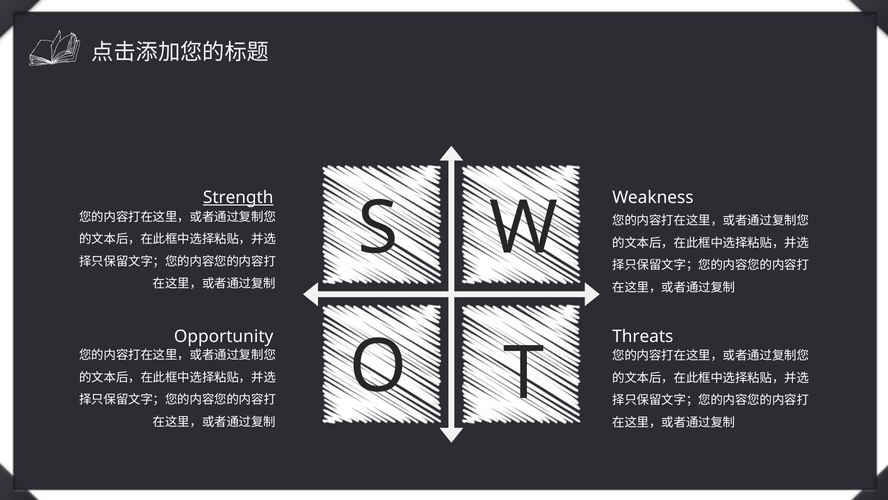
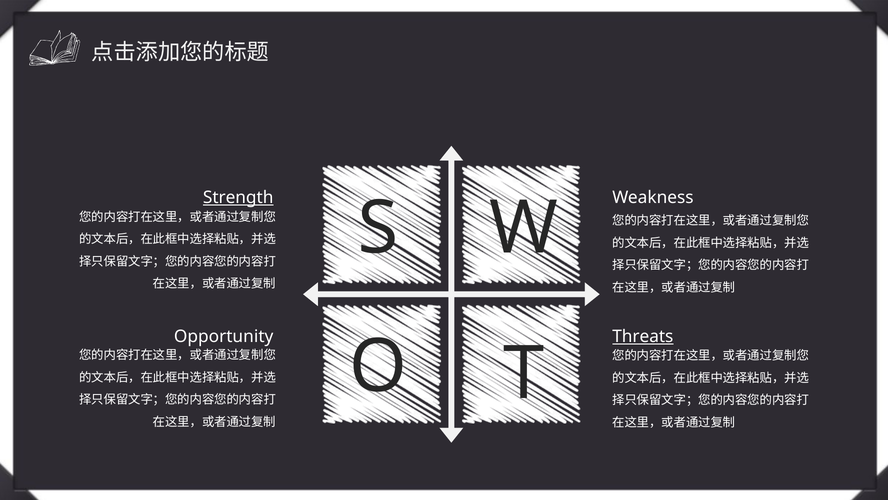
Threats underline: none -> present (643, 336)
